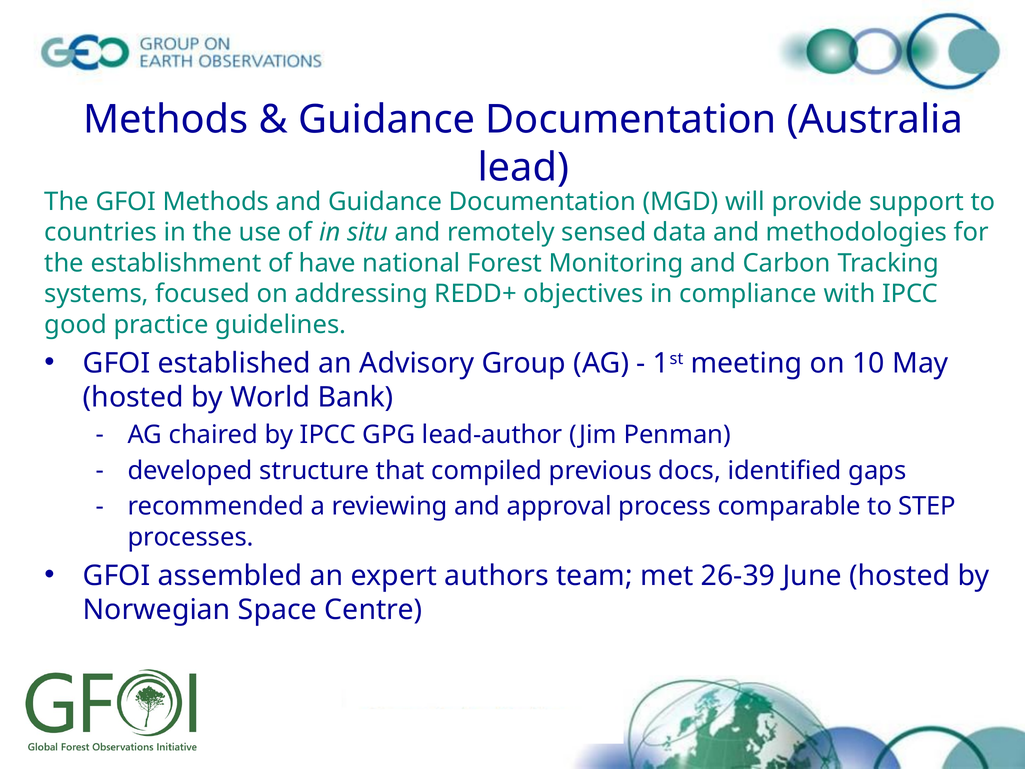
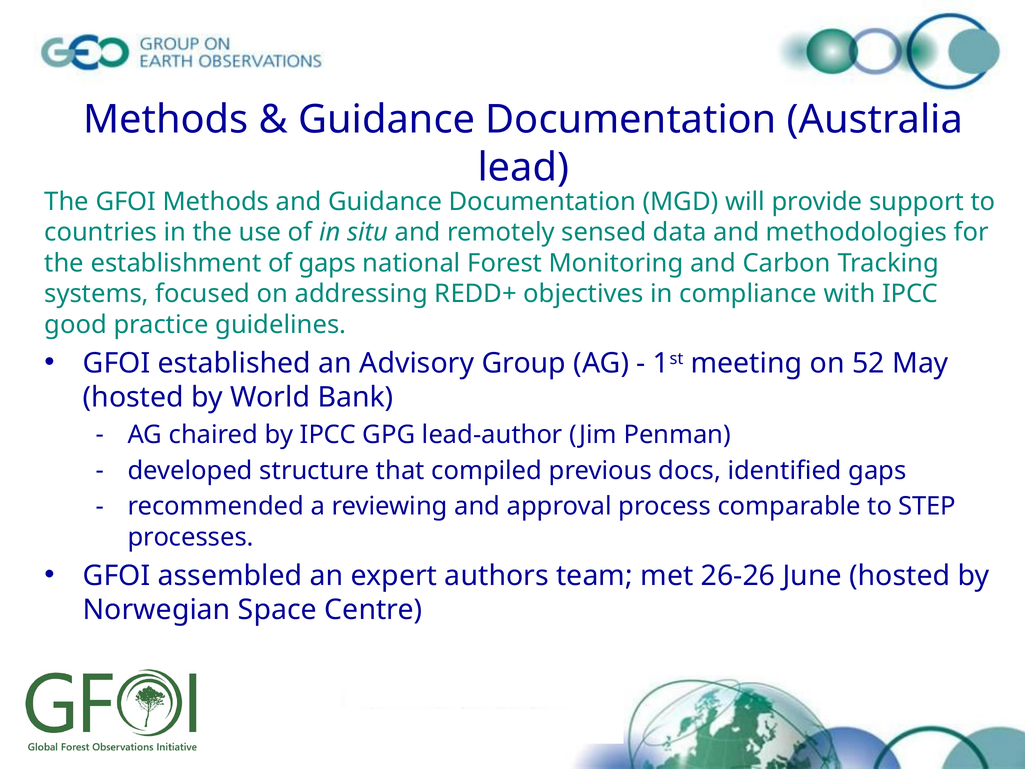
of have: have -> gaps (327, 263)
10: 10 -> 52 (868, 363)
26-39: 26-39 -> 26-26 (738, 575)
